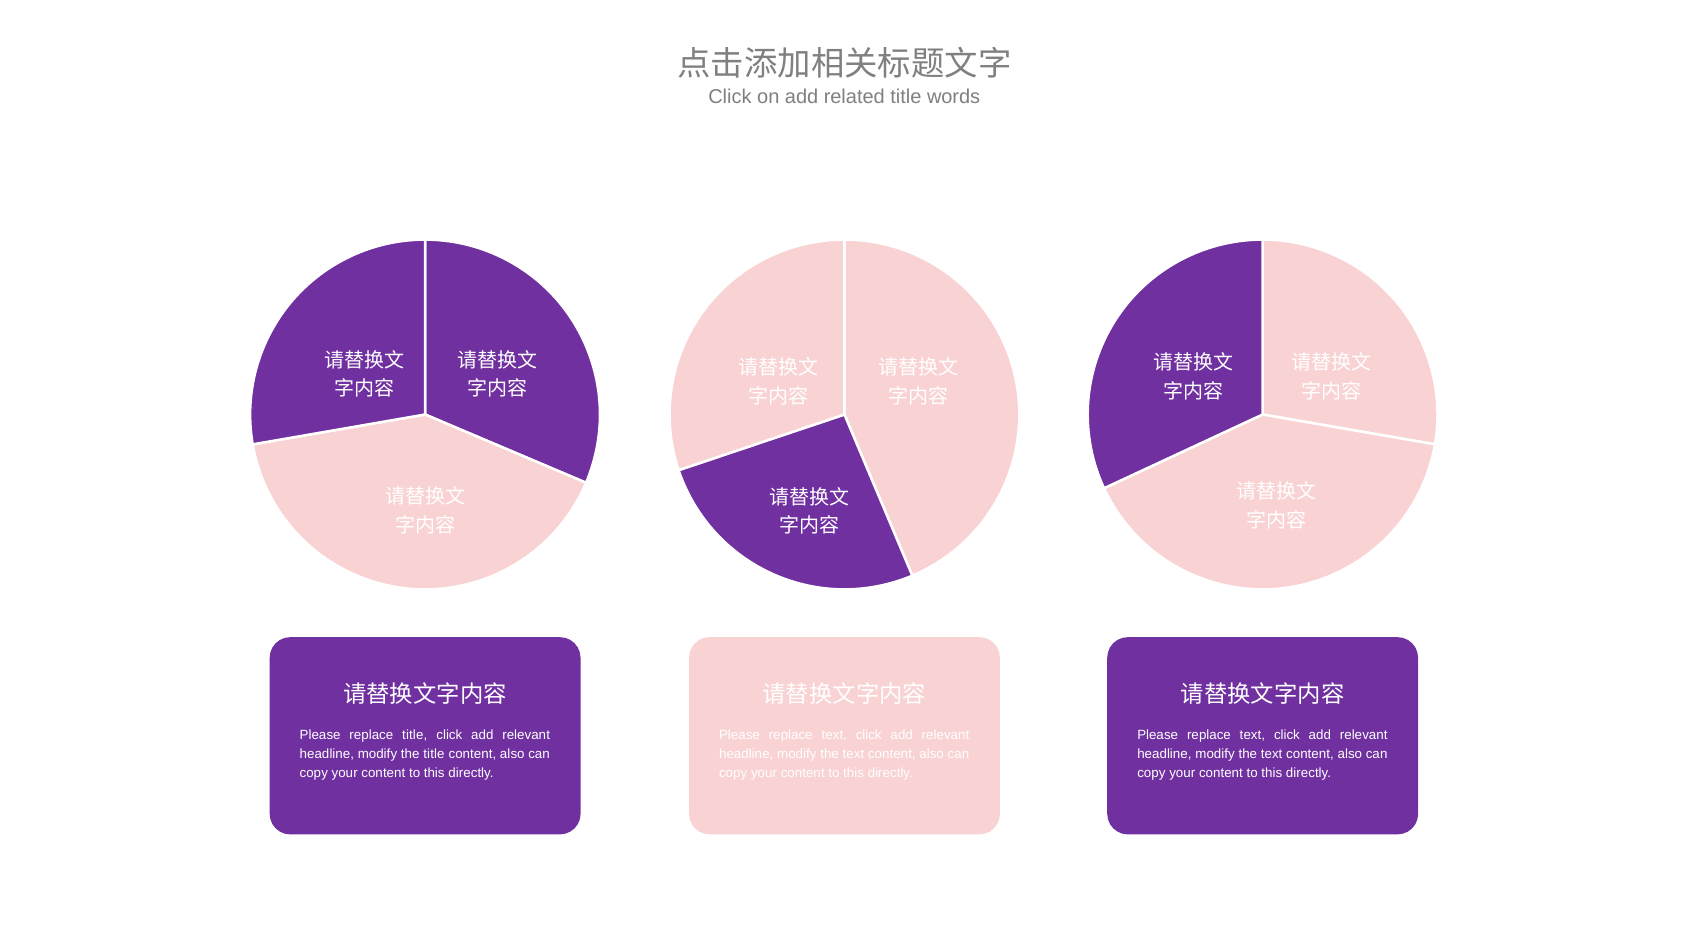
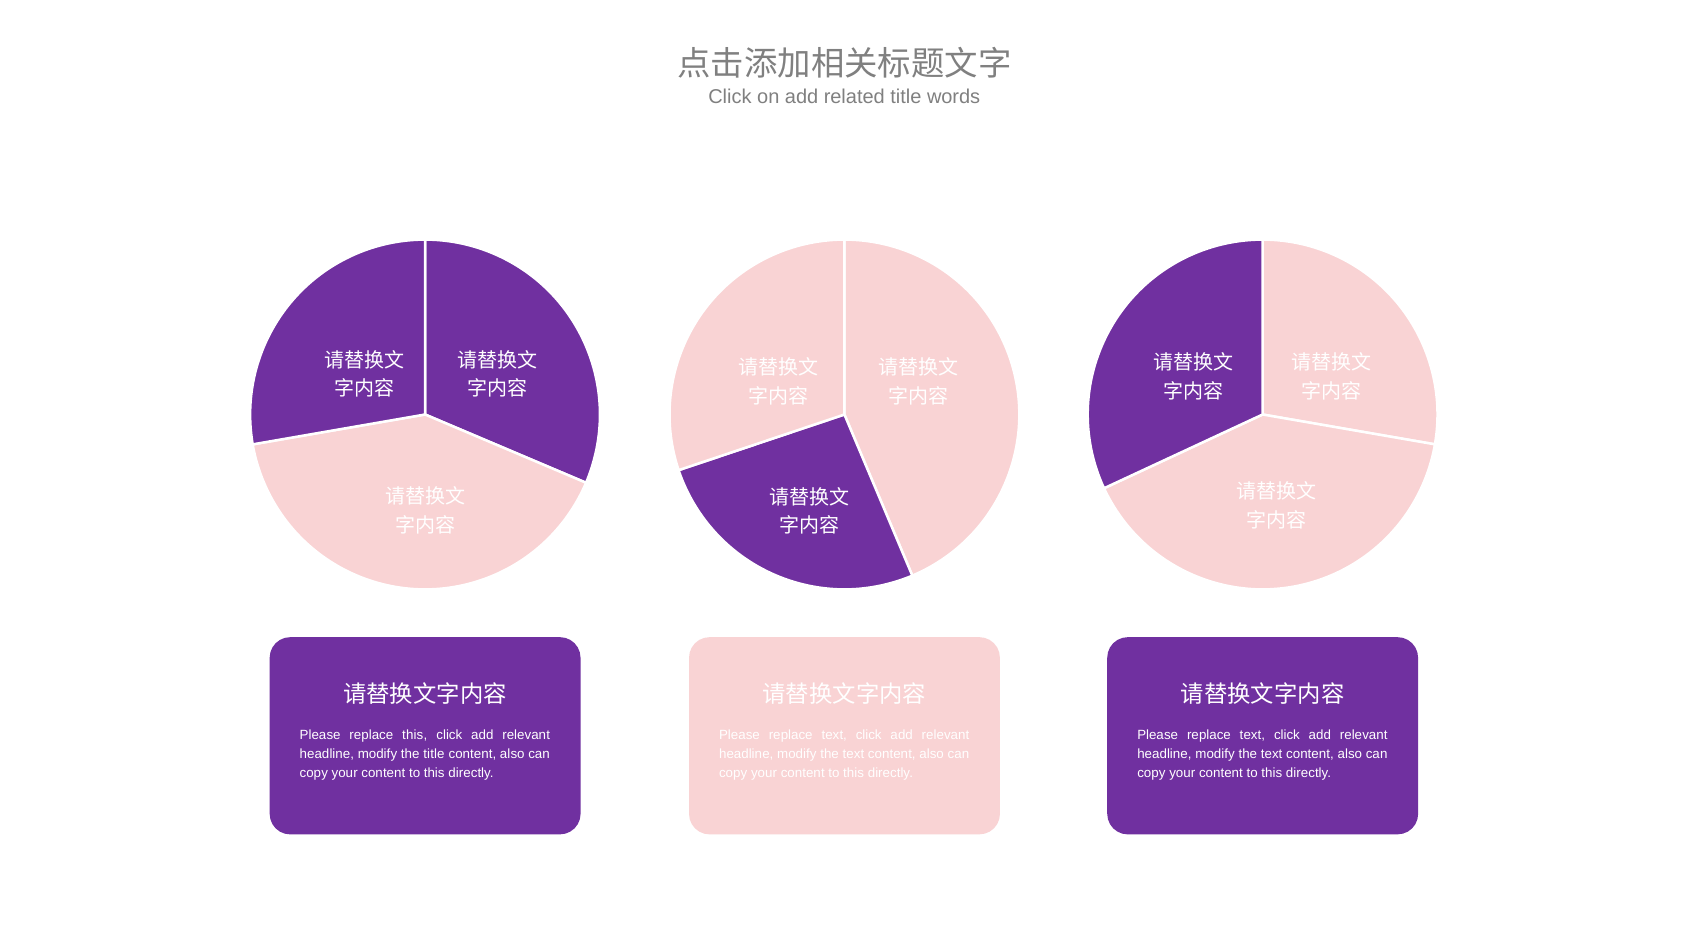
replace title: title -> this (415, 735)
